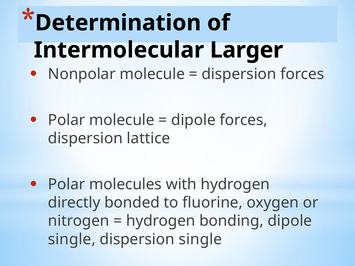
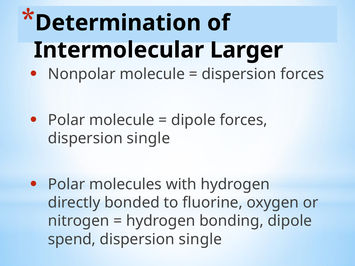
lattice: lattice -> single (148, 138)
single: single -> spend (72, 240)
